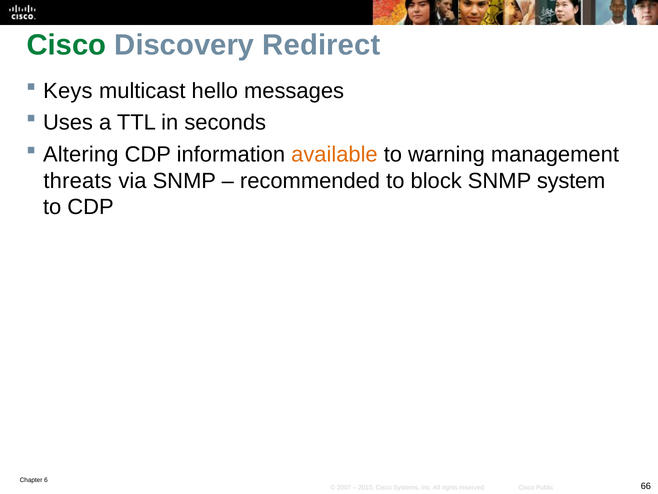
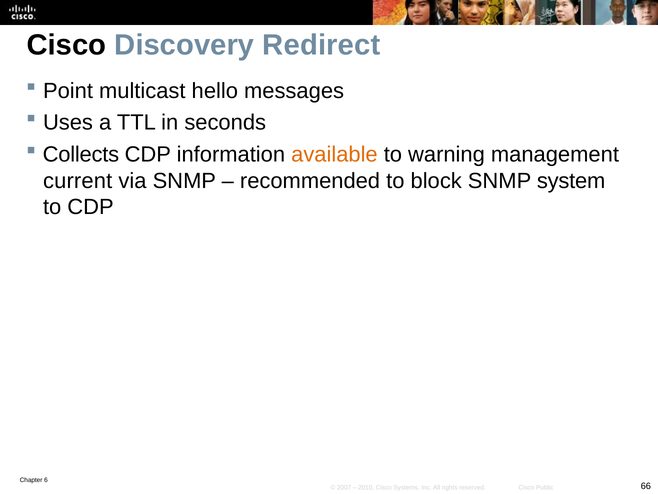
Cisco colour: green -> black (66, 45)
Keys: Keys -> Point (68, 91)
Altering: Altering -> Collects (81, 154)
threats: threats -> current (78, 181)
